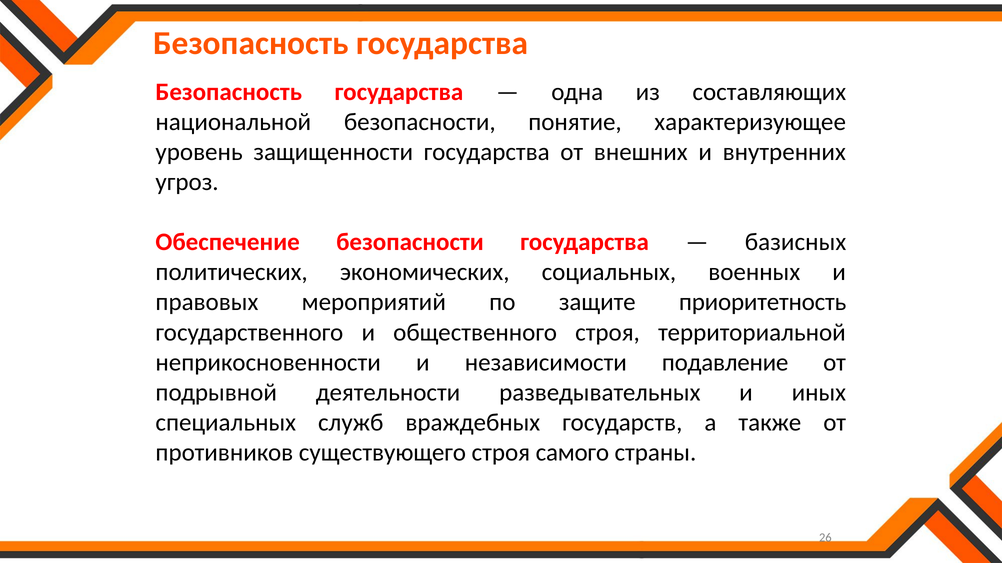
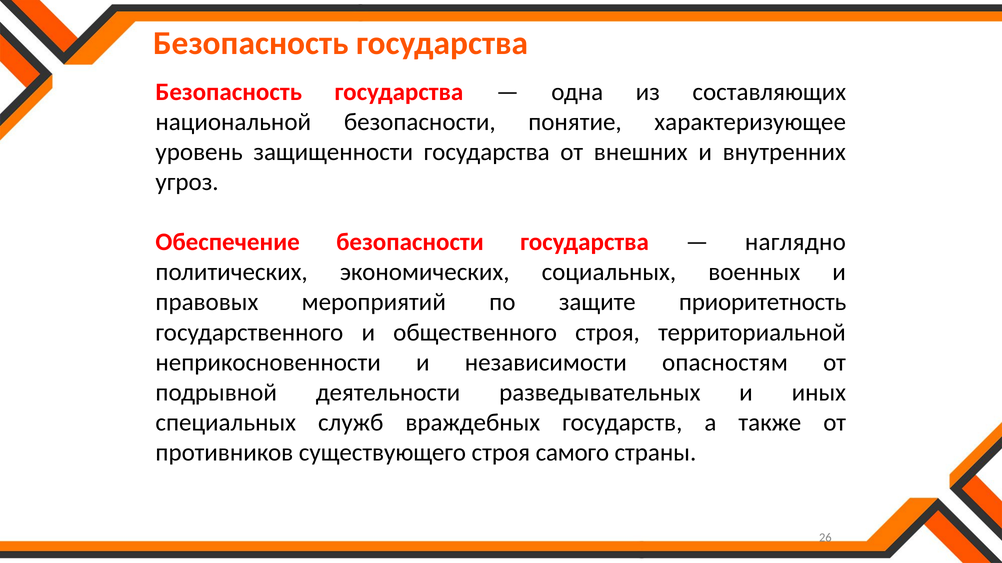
базисных: базисных -> наглядно (795, 242)
подавление: подавление -> опасностям (725, 363)
